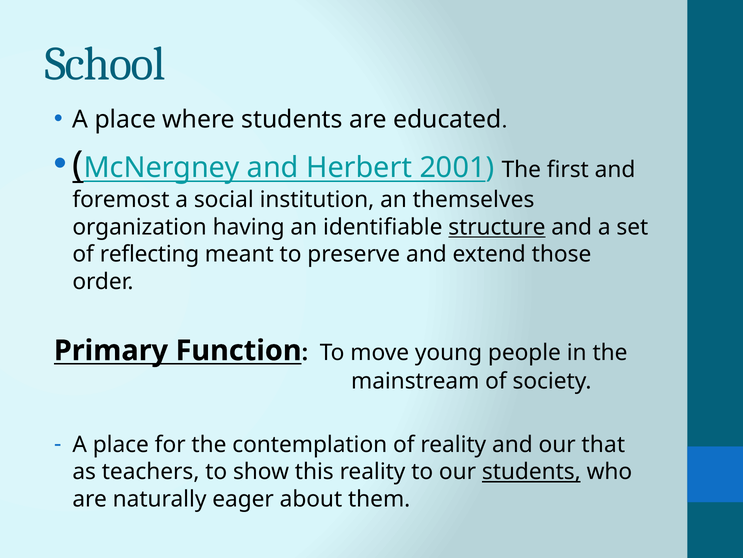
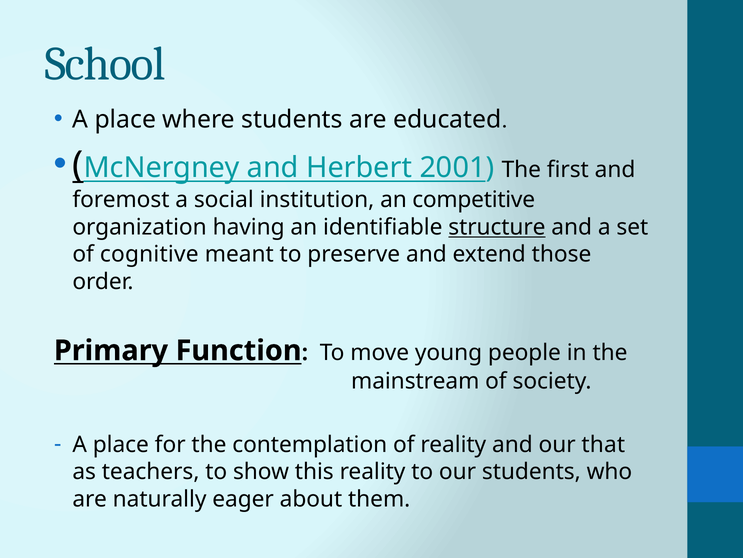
themselves: themselves -> competitive (474, 200)
reflecting: reflecting -> cognitive (149, 254)
students underline: present -> none (531, 471)
